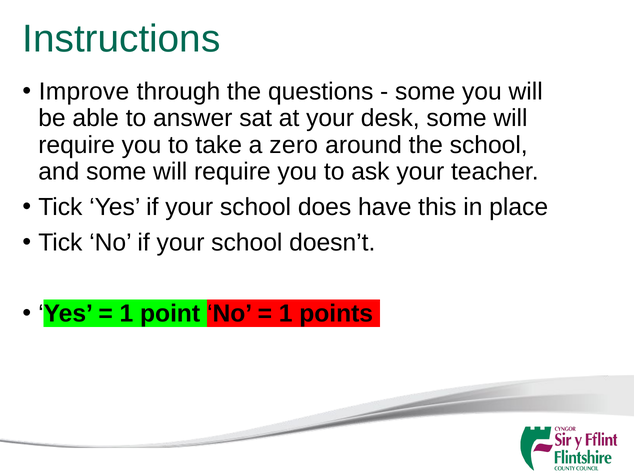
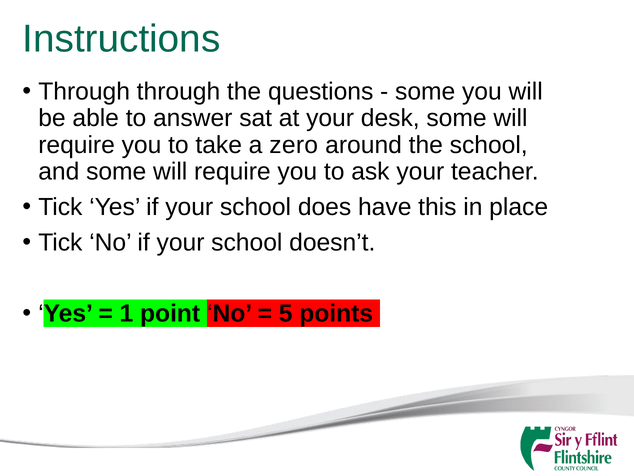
Improve: Improve -> Through (84, 91)
1: 1 -> 5 (286, 313)
